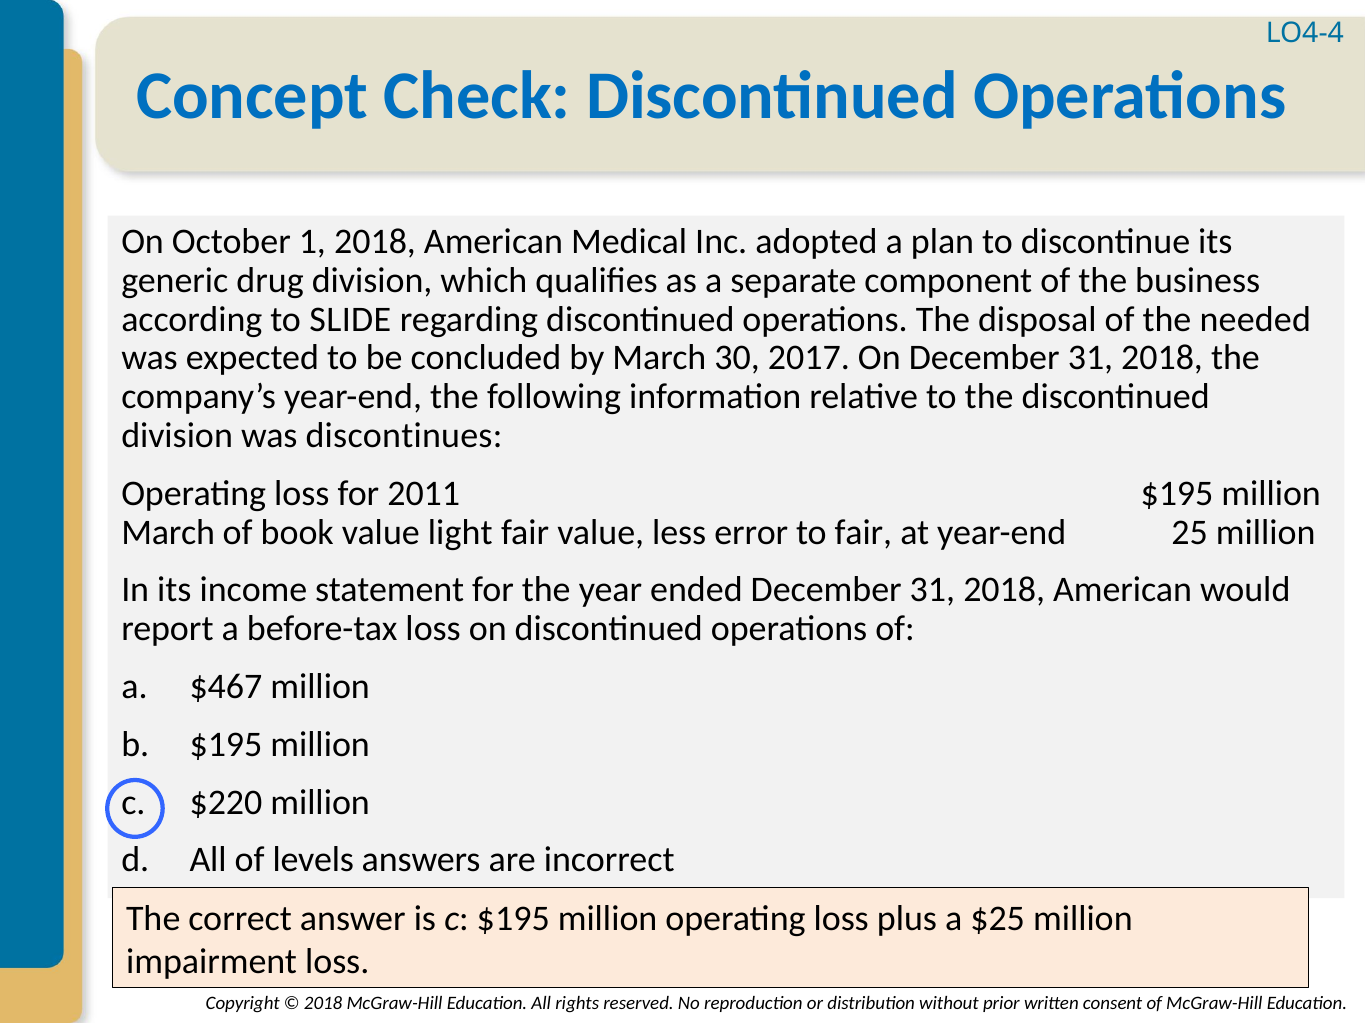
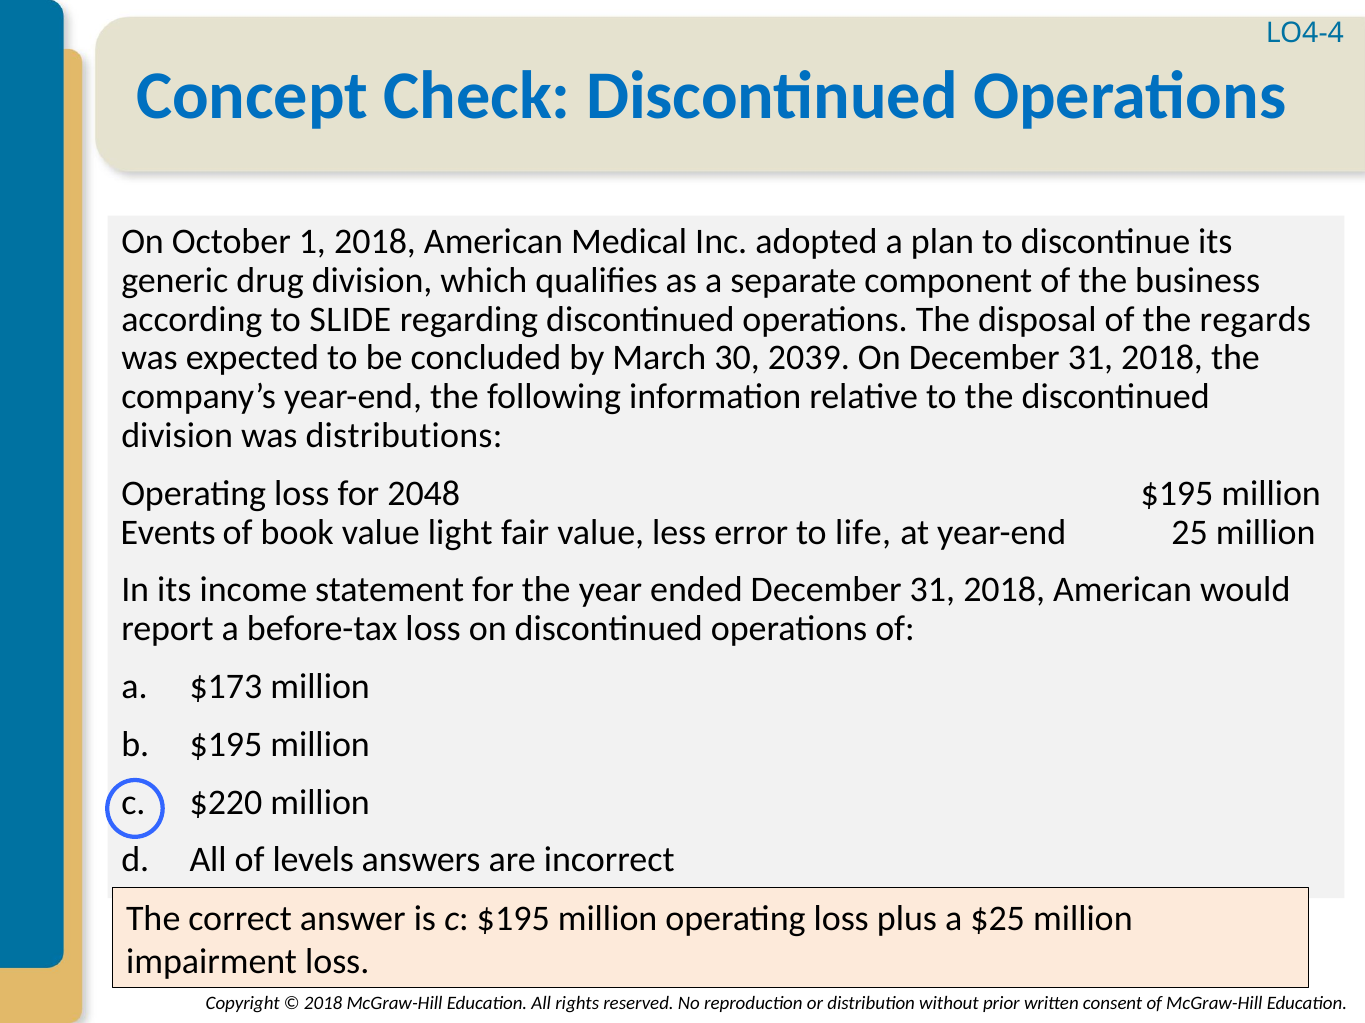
needed: needed -> regards (1255, 319)
2017: 2017 -> 2039 (809, 358)
discontinues: discontinues -> distributions (404, 436)
2011: 2011 -> 2048 (424, 494)
March: March -> Events (168, 533)
to fair: fair -> life (863, 533)
$467: $467 -> $173 (226, 687)
